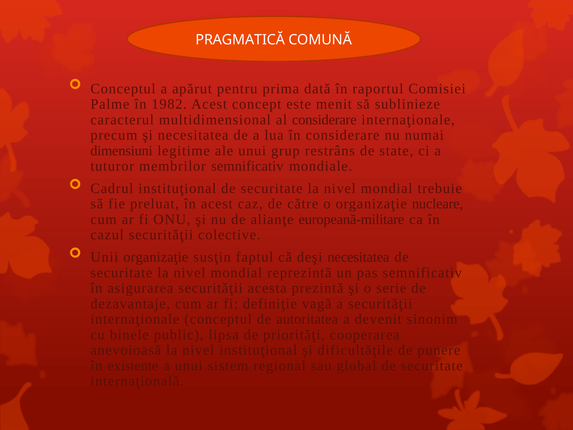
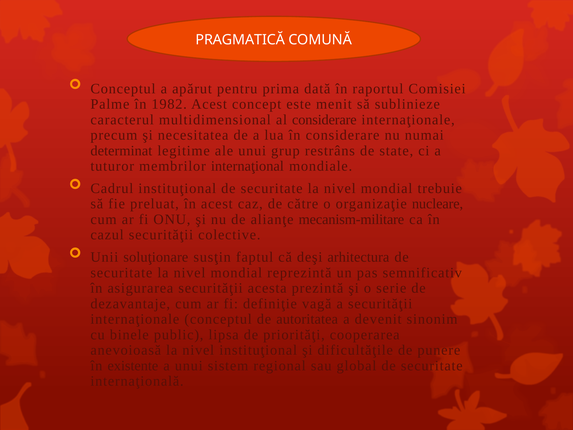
dimensiuni: dimensiuni -> determinat (121, 151)
membrilor semnificativ: semnificativ -> internaţional (247, 166)
europeană-militare: europeană-militare -> mecanism-militare (351, 219)
Unii organizaţie: organizaţie -> soluţionare (156, 257)
deşi necesitatea: necesitatea -> arhitectura (358, 257)
